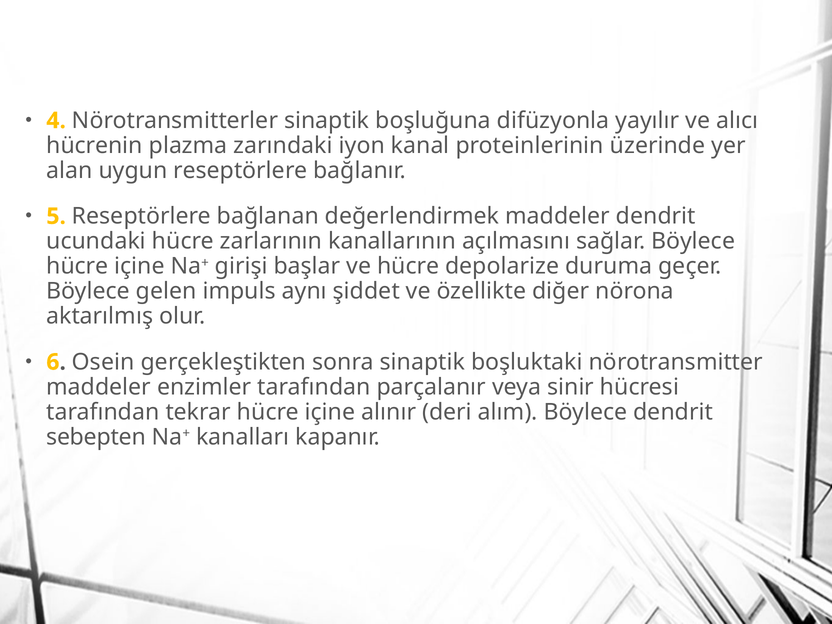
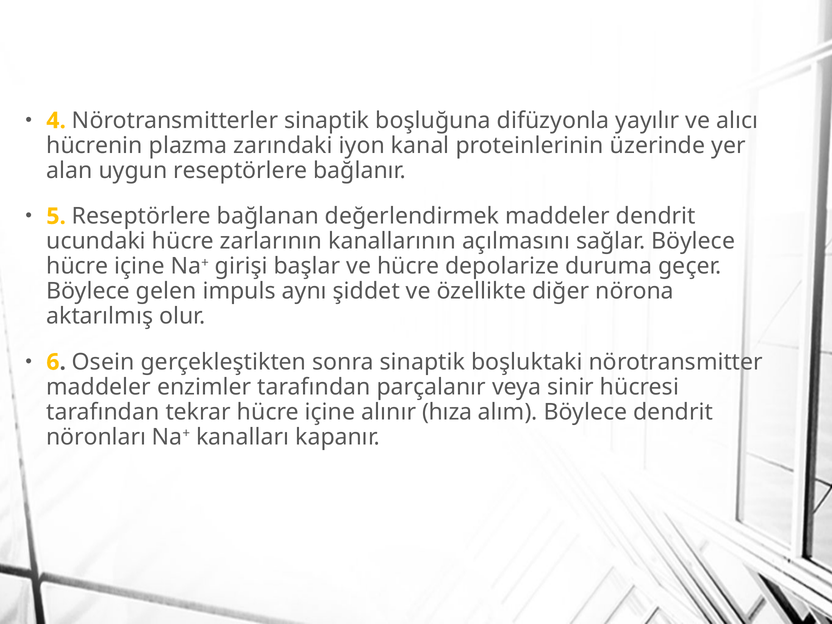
deri: deri -> hıza (447, 412)
sebepten: sebepten -> nöronları (96, 437)
